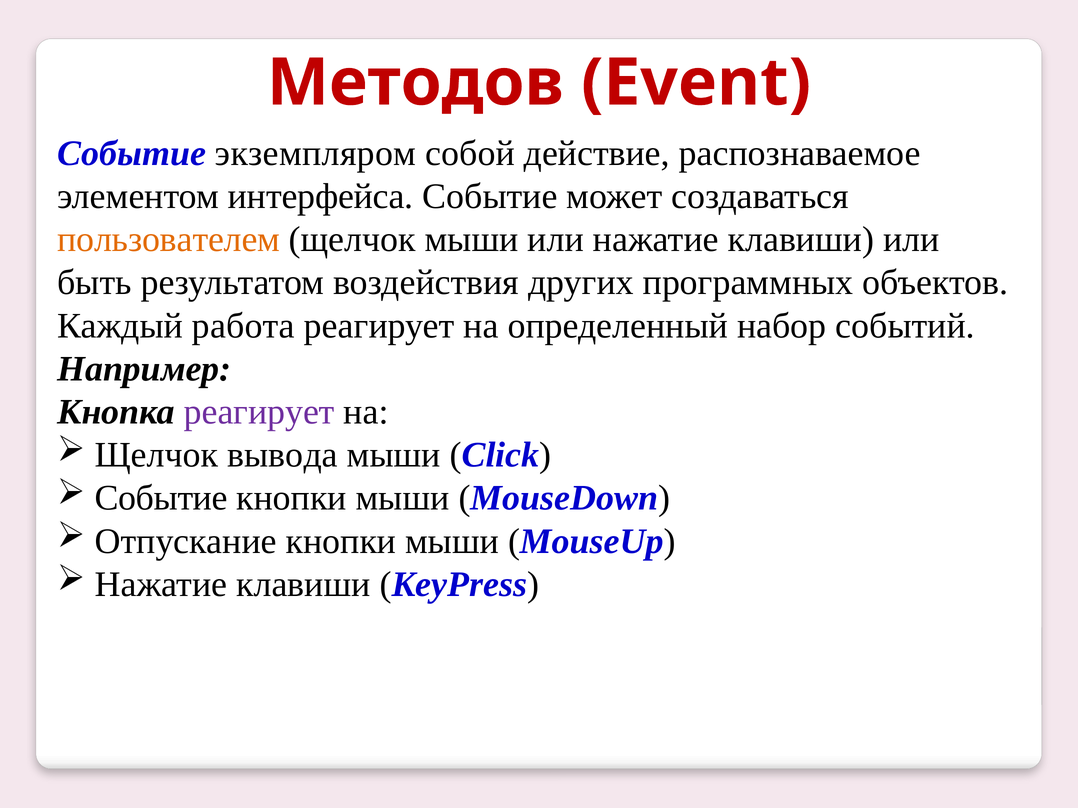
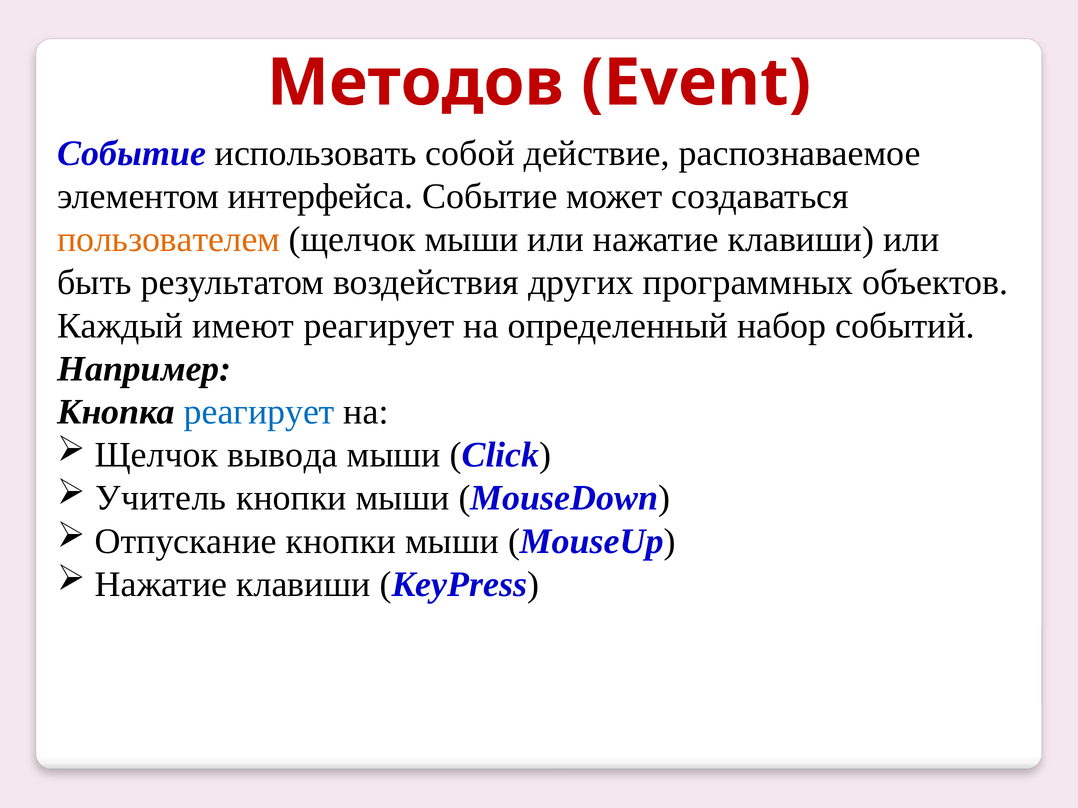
экземпляром: экземпляром -> использовать (316, 153)
работа: работа -> имеют (243, 326)
реагирует colour: purple -> blue (259, 412)
Событие: Событие -> Учитель (161, 498)
